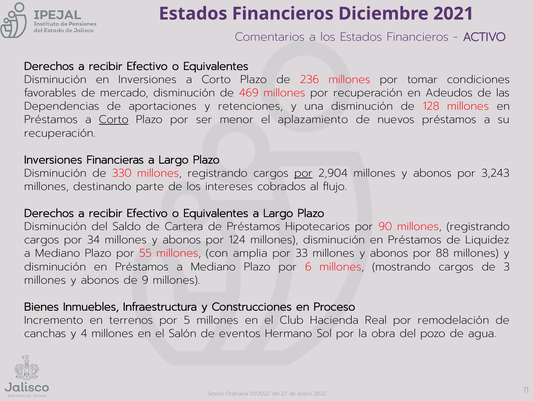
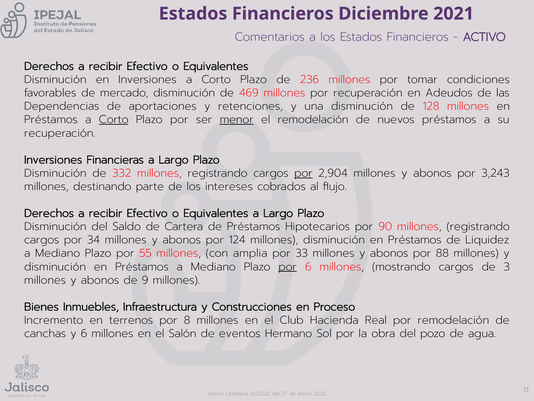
menor underline: none -> present (237, 119)
el aplazamiento: aplazamiento -> remodelación (313, 119)
330: 330 -> 332 (122, 173)
por underline: none -> present (288, 266)
5: 5 -> 8 (187, 320)
y 4: 4 -> 6 (84, 333)
